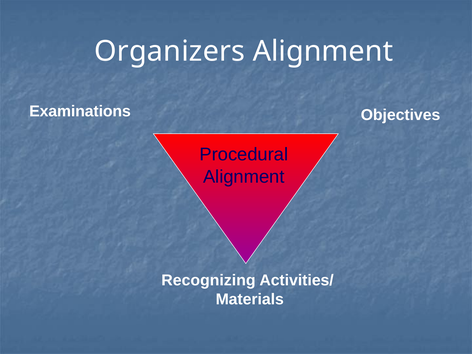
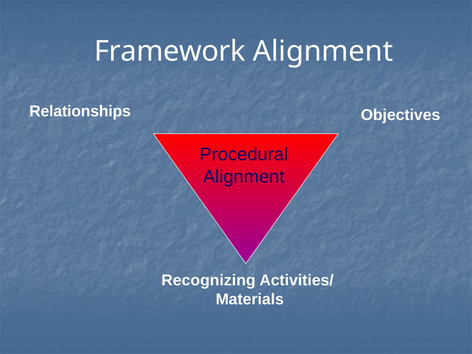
Organizers: Organizers -> Framework (170, 51)
Examinations: Examinations -> Relationships (80, 111)
